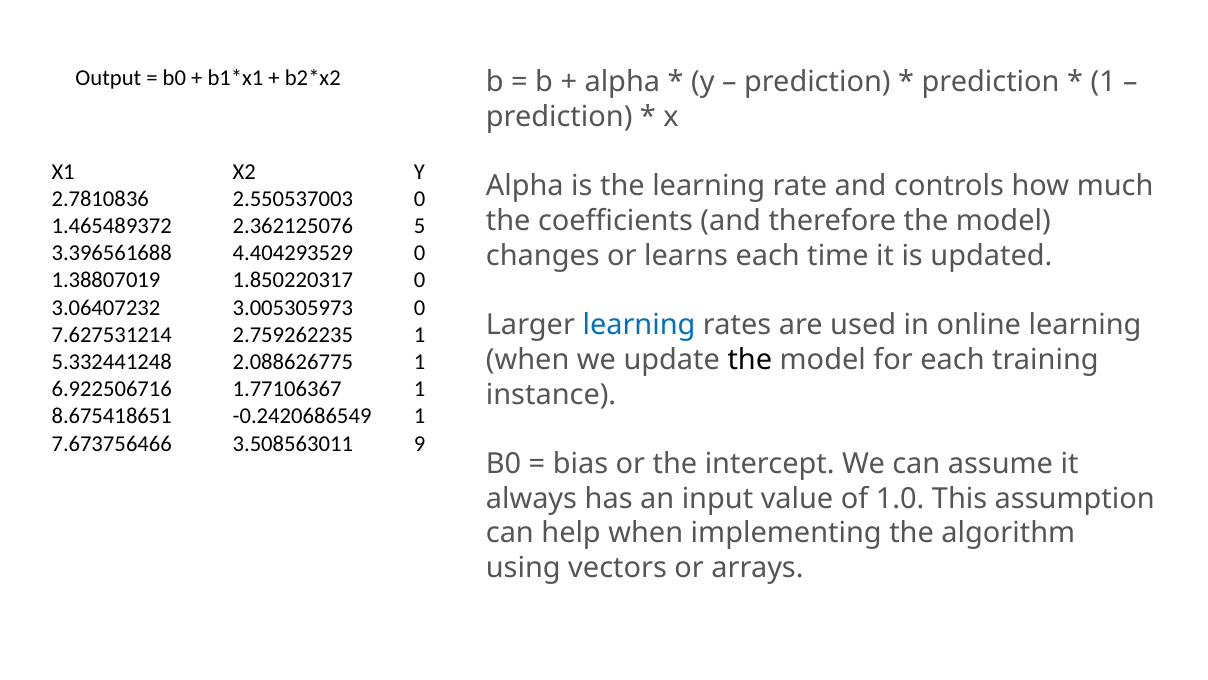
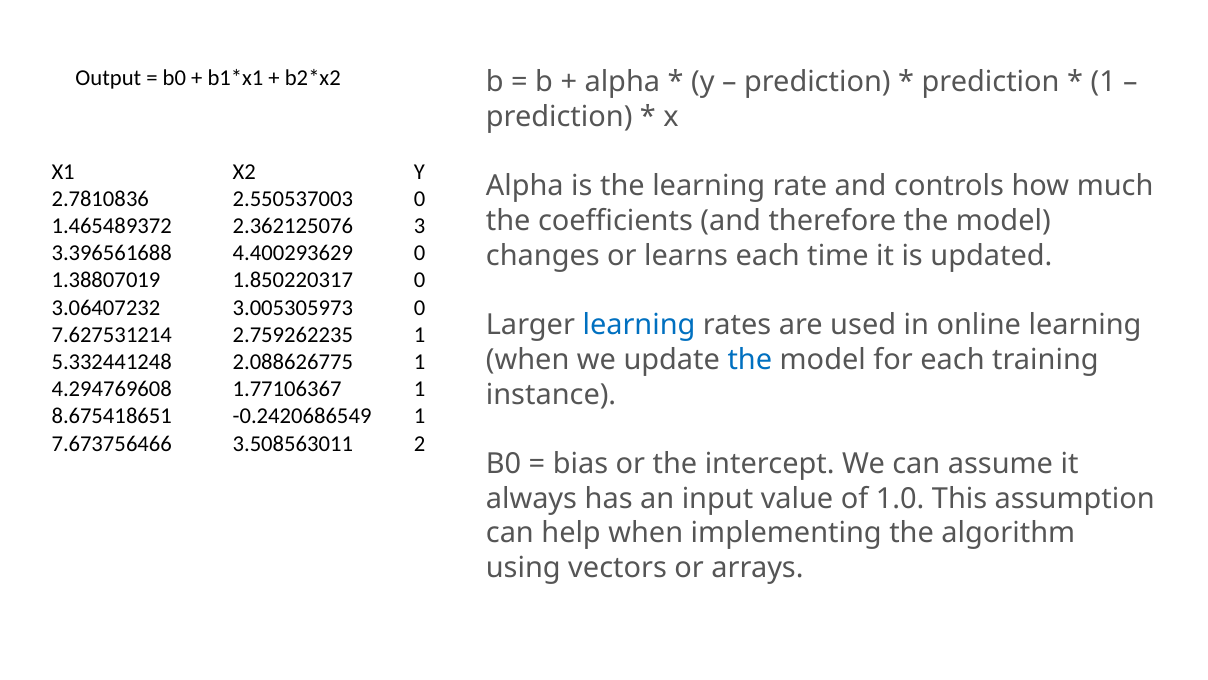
5: 5 -> 3 (420, 226)
4.404293529: 4.404293529 -> 4.400293629 (293, 253)
the colour: black -> blue (750, 359)
6.922506716: 6.922506716 -> 4.294769608 (112, 389)
9: 9 -> 2 (420, 443)
